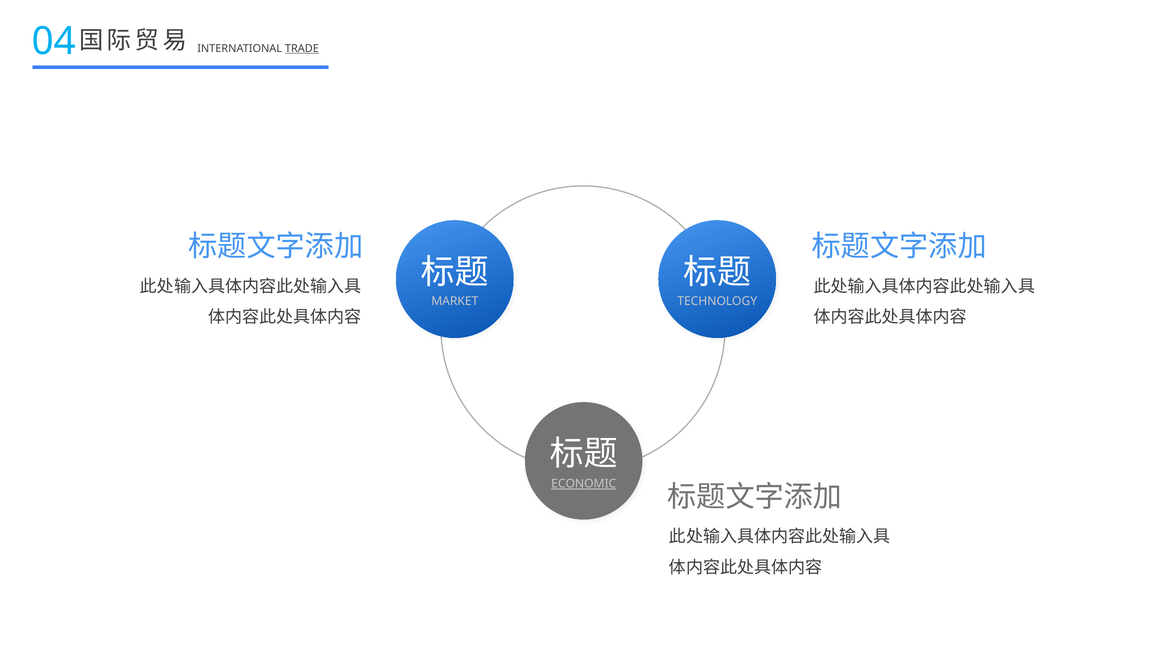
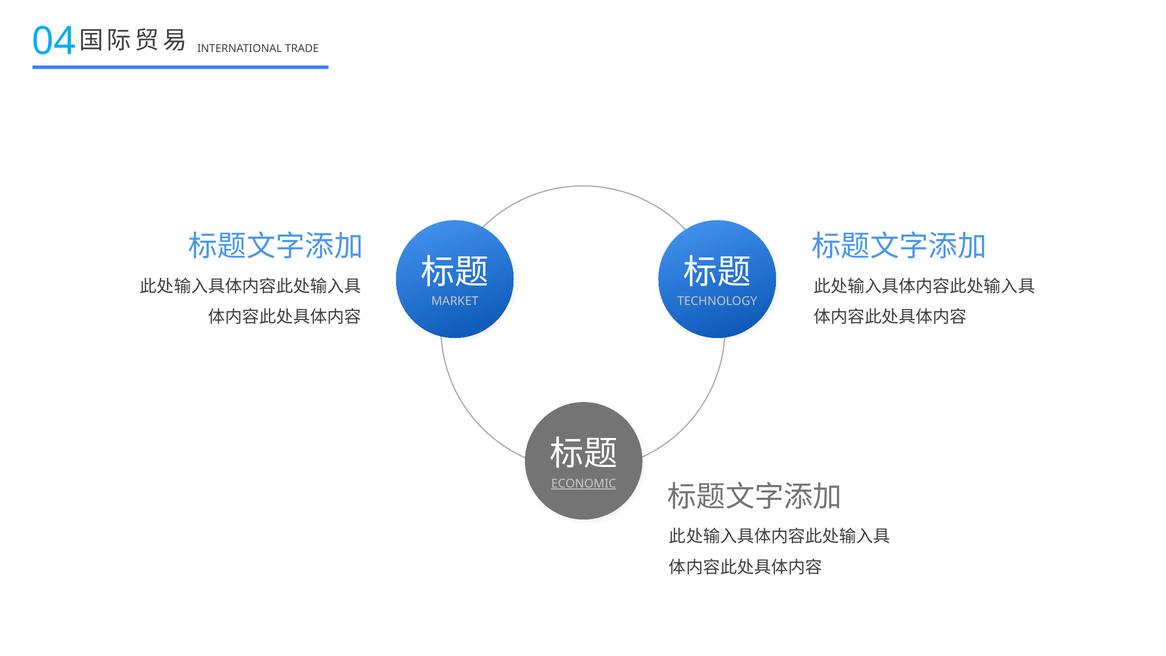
TRADE underline: present -> none (302, 49)
